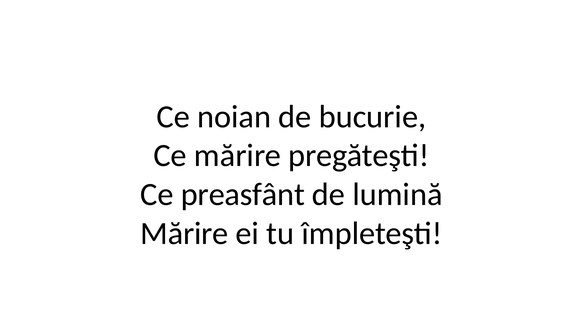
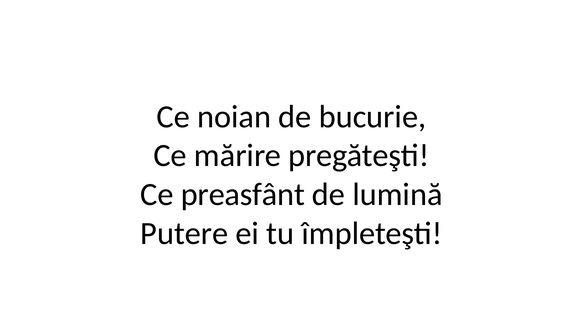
Mărire: Mărire -> Putere (184, 233)
